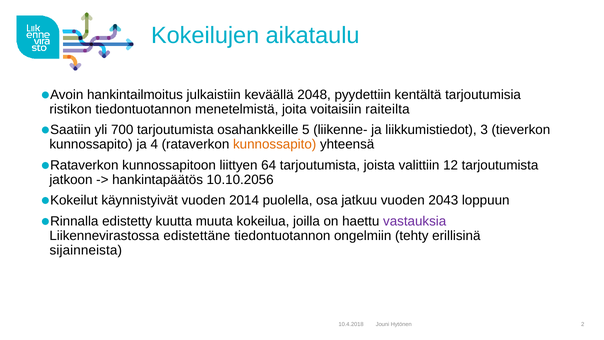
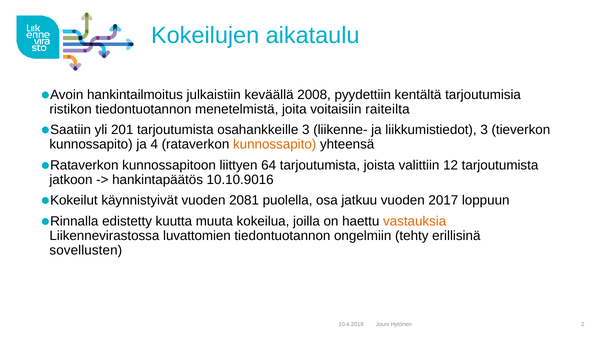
2048: 2048 -> 2008 (314, 95)
700: 700 -> 201 (122, 130)
osahankkeille 5: 5 -> 3 (306, 130)
10.10.2056: 10.10.2056 -> 10.10.9016 (240, 180)
2014: 2014 -> 2081 (244, 200)
2043: 2043 -> 2017 (443, 200)
vastauksia colour: purple -> orange (415, 221)
edistettäne: edistettäne -> luvattomien (197, 236)
sijainneista: sijainneista -> sovellusten (86, 250)
